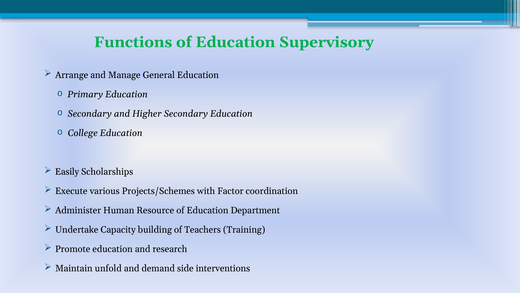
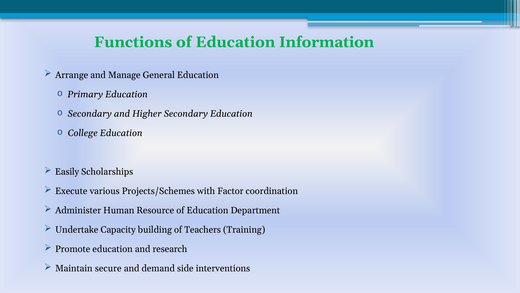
Supervisory: Supervisory -> Information (327, 42)
unfold: unfold -> secure (108, 268)
